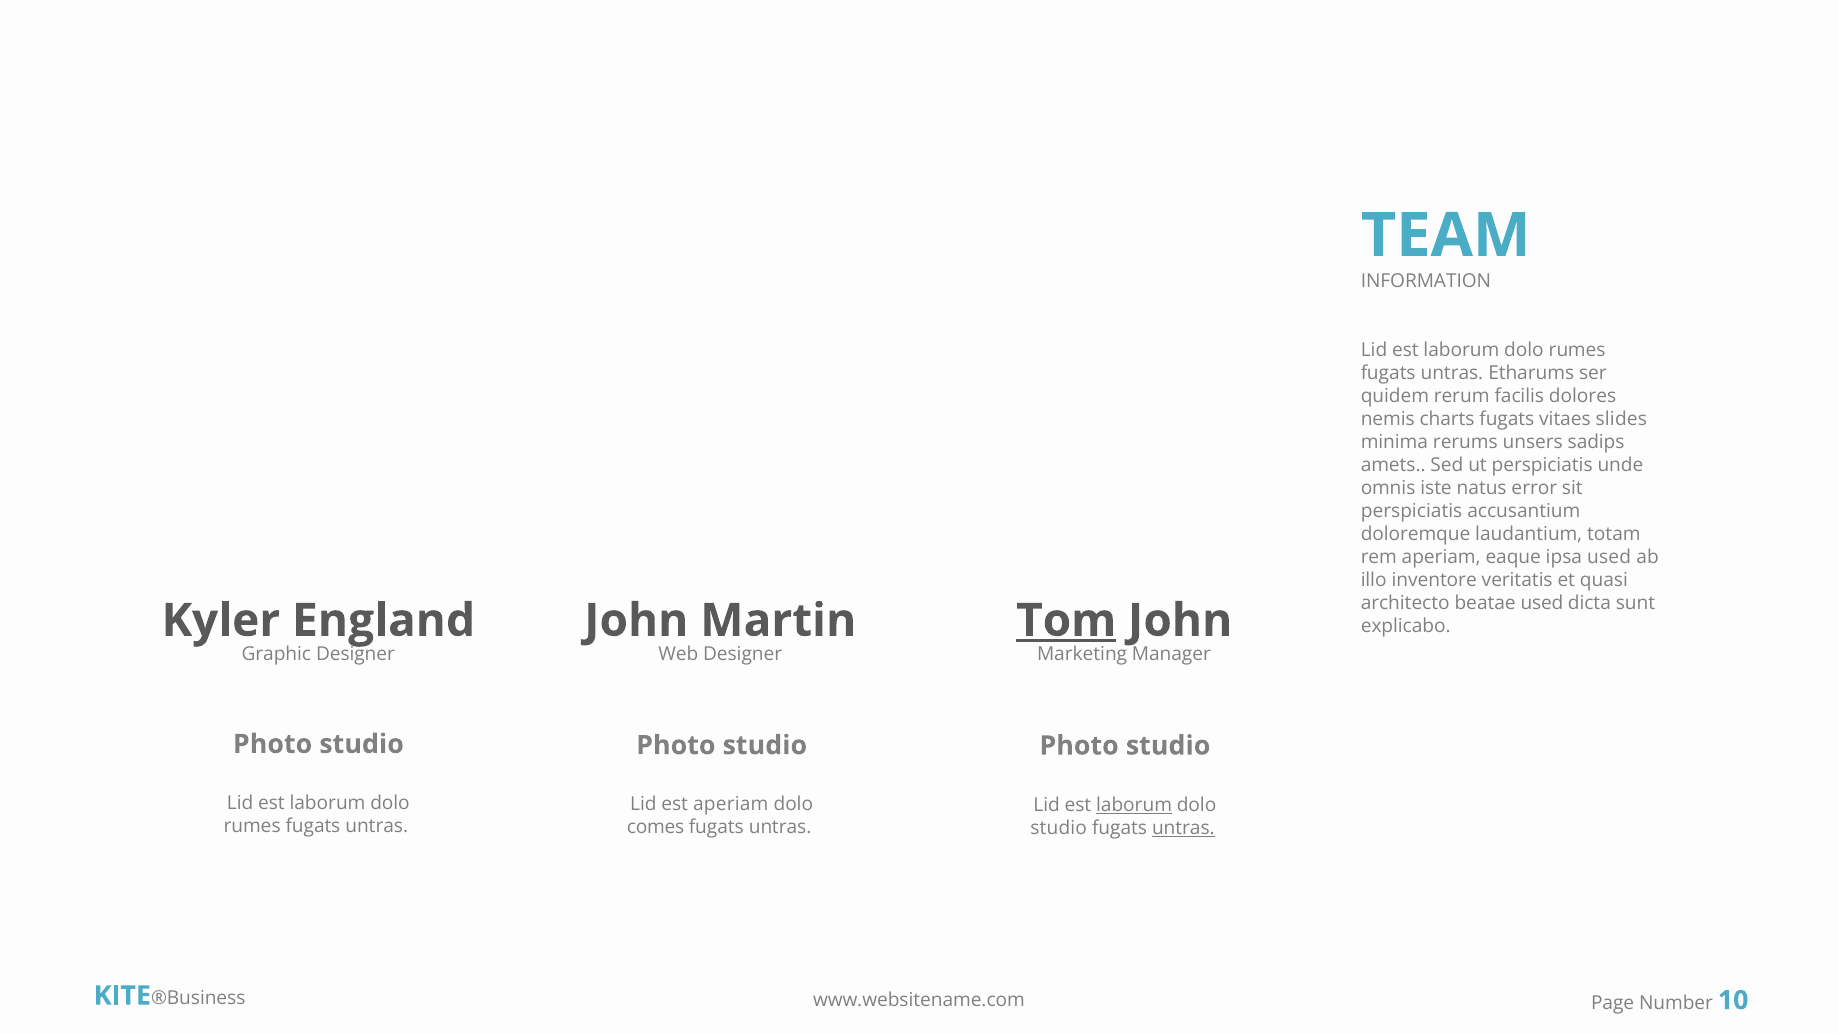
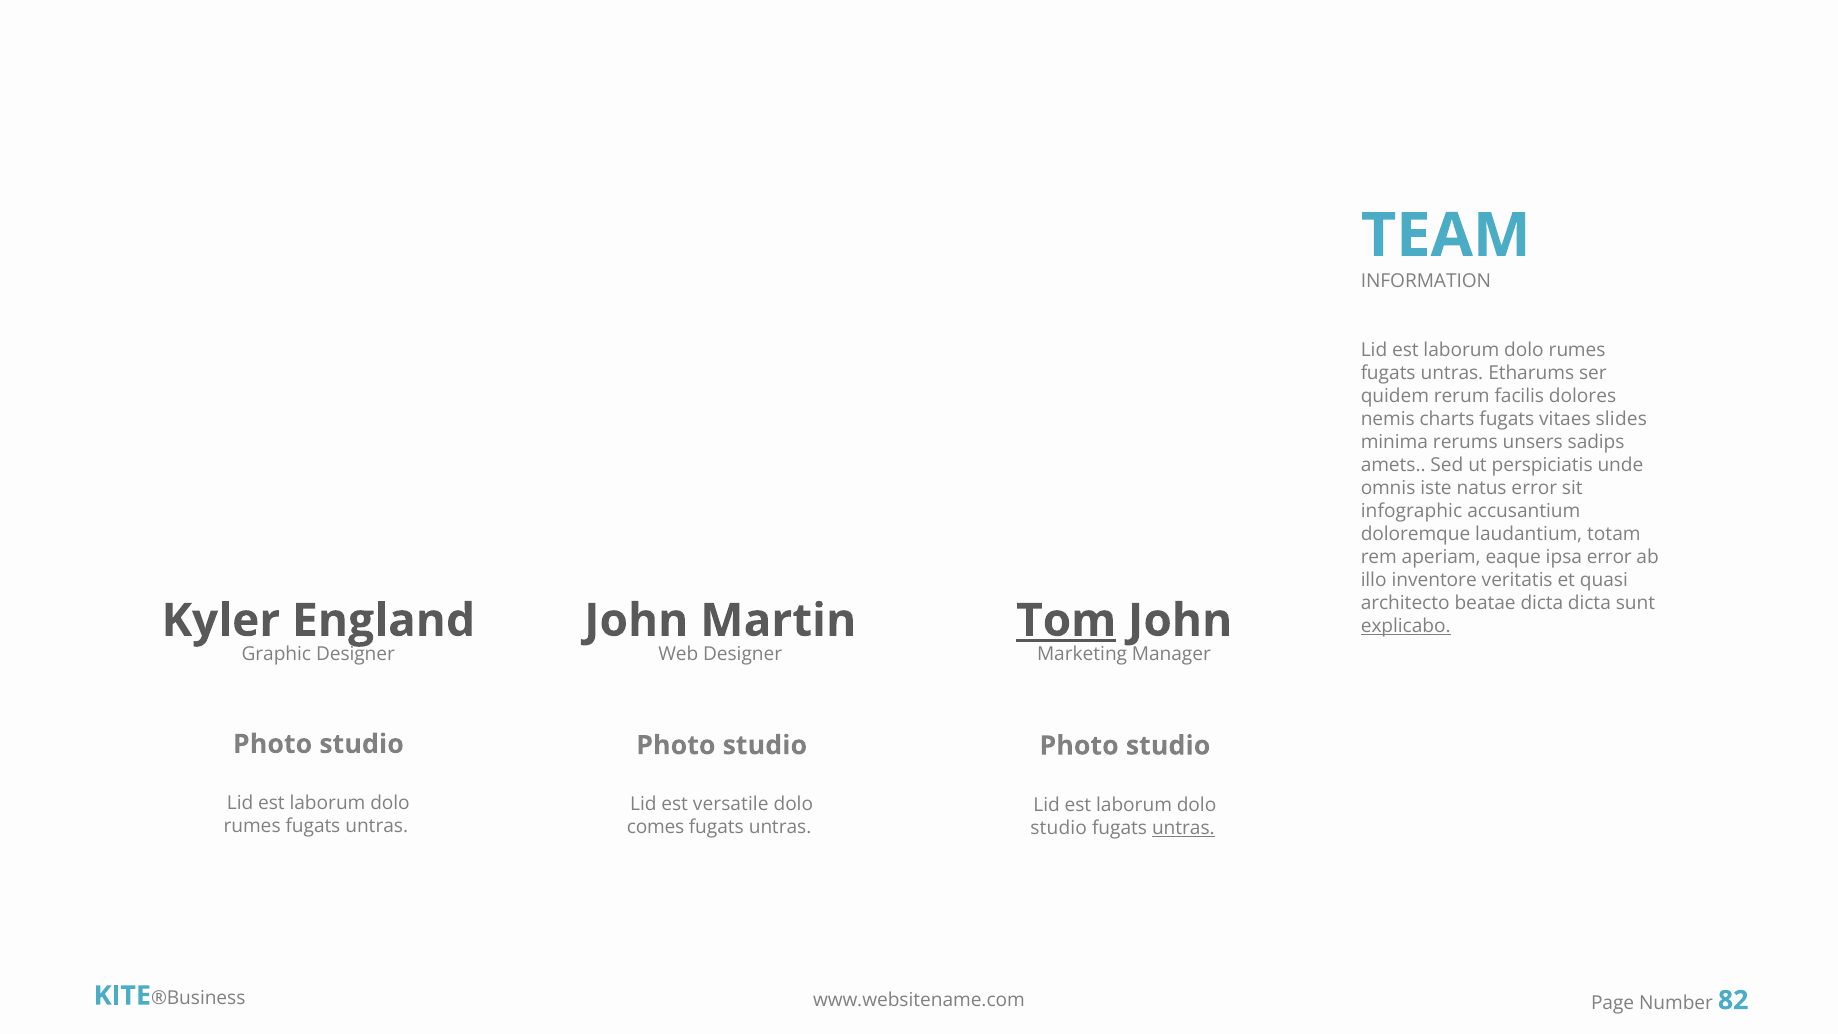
perspiciatis: perspiciatis -> infographic (1412, 511)
ipsa used: used -> error (1609, 557)
beatae used: used -> dicta (1542, 603)
explicabo underline: none -> present (1406, 626)
est aperiam: aperiam -> versatile (731, 804)
laborum underline: present -> none (1134, 805)
10: 10 -> 82 (1733, 1000)
